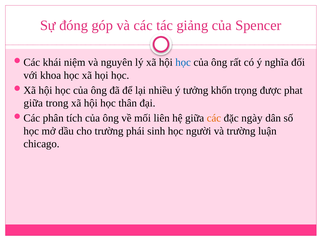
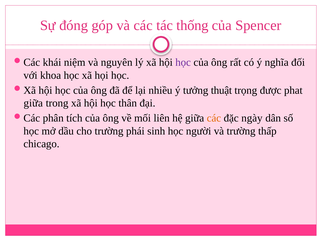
giảng: giảng -> thống (192, 26)
học colour: blue -> purple (183, 63)
khốn: khốn -> thuật (221, 90)
luận: luận -> thấp (267, 131)
